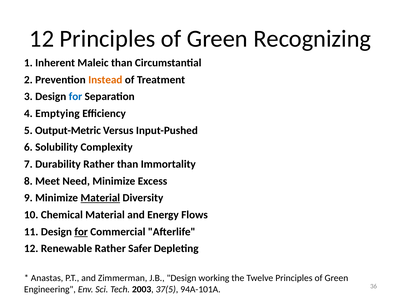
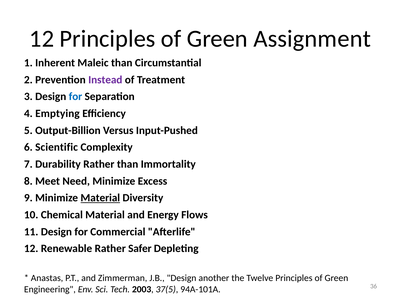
Recognizing: Recognizing -> Assignment (312, 39)
Instead colour: orange -> purple (105, 80)
Output-Metric: Output-Metric -> Output-Billion (68, 131)
Solubility: Solubility -> Scientific (57, 148)
for underline: present -> none (81, 232)
working: working -> another (214, 279)
